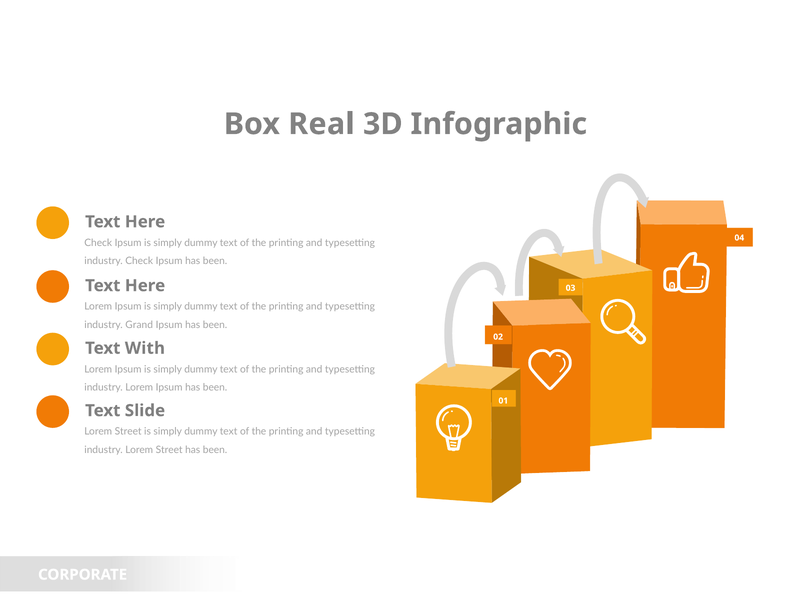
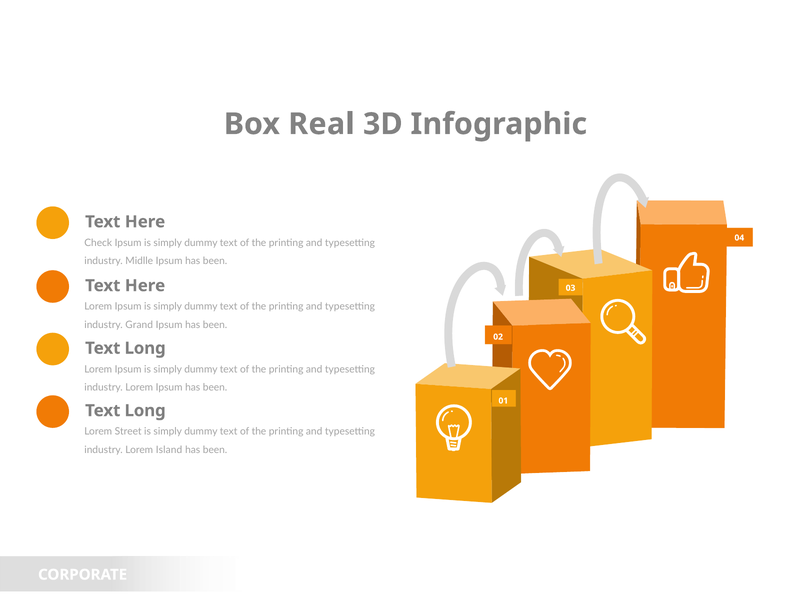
industry Check: Check -> Midlle (139, 261)
With: With -> Long (145, 348)
Slide: Slide -> Long (145, 411)
industry Lorem Street: Street -> Island (169, 450)
